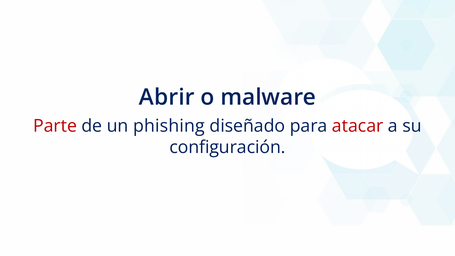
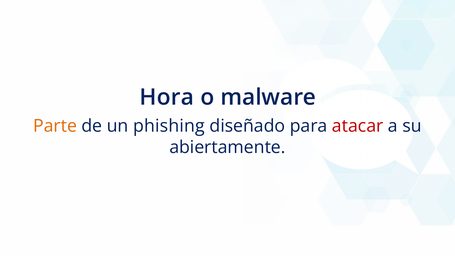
Abrir: Abrir -> Hora (167, 97)
Parte colour: red -> orange (55, 126)
configuración: configuración -> abiertamente (227, 147)
